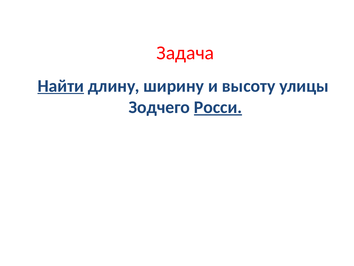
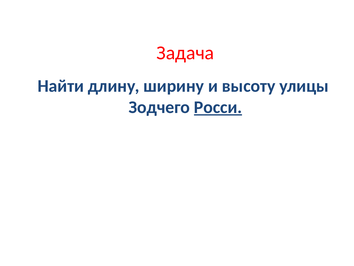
Найти underline: present -> none (61, 86)
